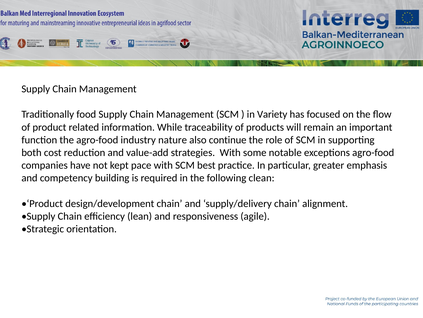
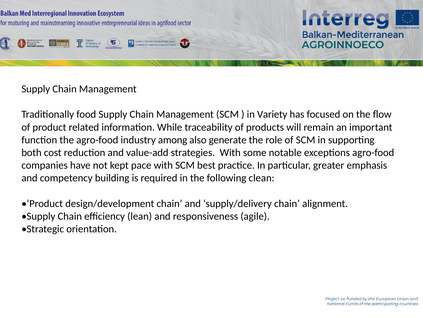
nature: nature -> among (173, 140)
continue: continue -> generate (228, 140)
